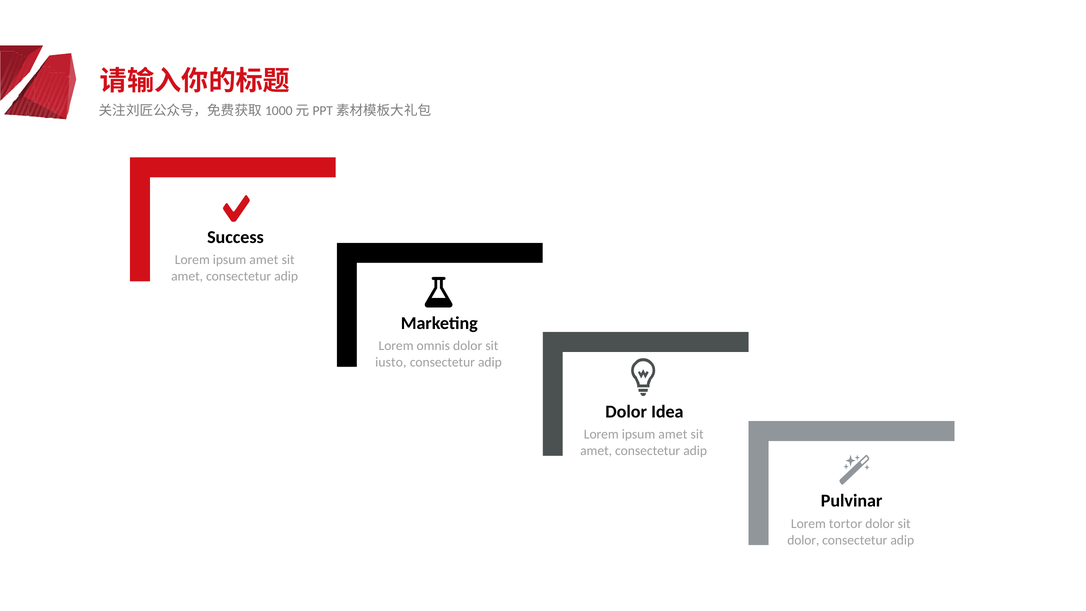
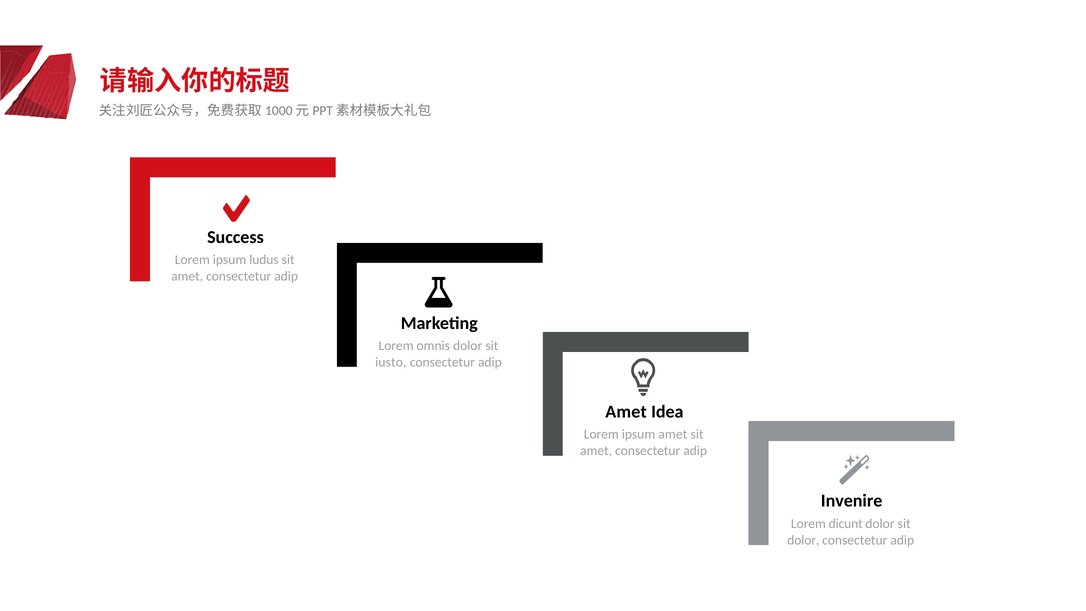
amet: amet -> ludus (264, 260)
Dolor: Dolor -> Amet (626, 412)
Pulvinar: Pulvinar -> Invenire (852, 501)
tortor: tortor -> dicunt (846, 524)
